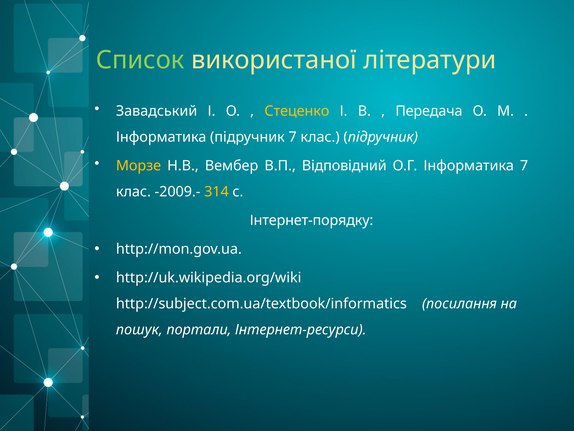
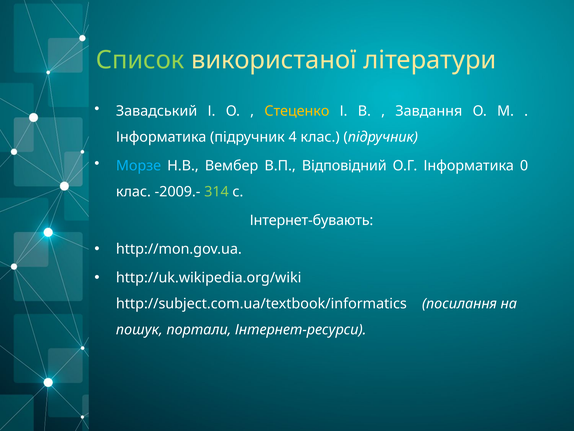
Передача: Передача -> Завдання (429, 111)
підручник 7: 7 -> 4 (293, 137)
Морзе colour: yellow -> light blue (139, 166)
Інформатика 7: 7 -> 0 (524, 166)
314 colour: yellow -> light green (216, 191)
Інтернет-порядку: Інтернет-порядку -> Інтернет-бувають (312, 220)
